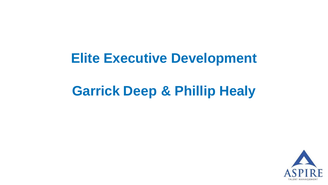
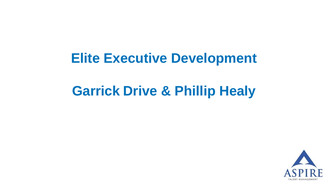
Deep: Deep -> Drive (140, 91)
